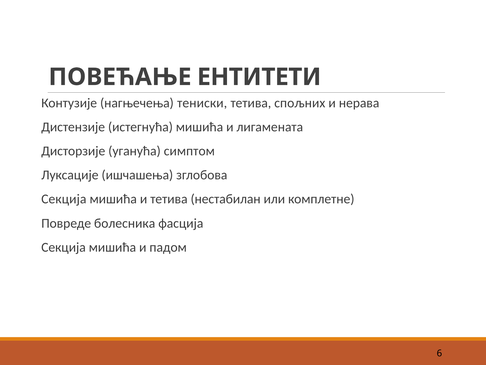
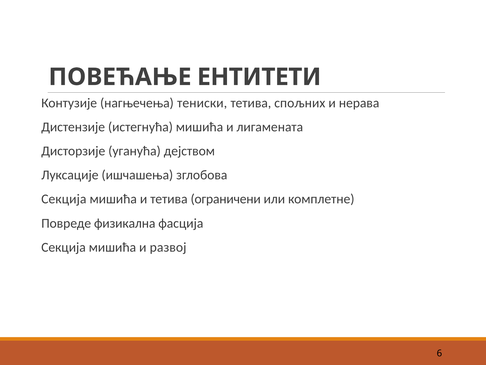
симптом: симптом -> дејством (189, 151)
нестабилан: нестабилан -> ограничени (226, 199)
болесника: болесника -> физикална (125, 223)
падом: падом -> развој (168, 247)
